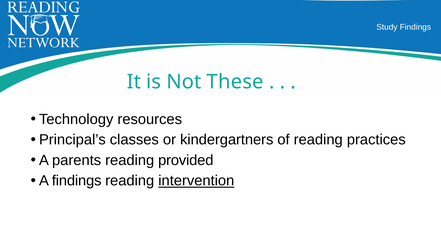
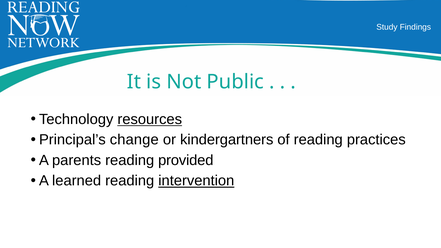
These: These -> Public (235, 82)
resources underline: none -> present (150, 119)
classes: classes -> change (134, 140)
A findings: findings -> learned (77, 181)
